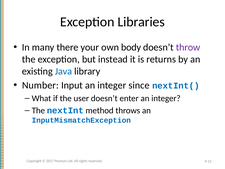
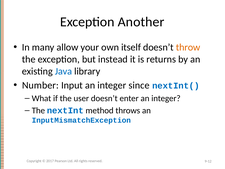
Libraries: Libraries -> Another (141, 22)
there: there -> allow (67, 47)
body: body -> itself (131, 47)
throw colour: purple -> orange (188, 47)
